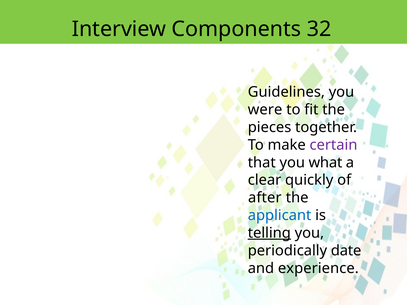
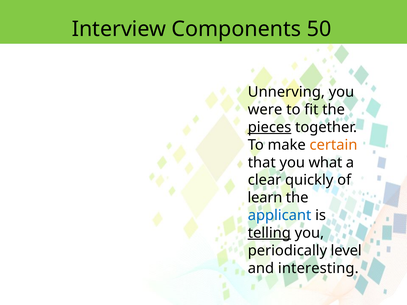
32: 32 -> 50 (319, 29)
Guidelines: Guidelines -> Unnerving (286, 92)
pieces underline: none -> present (270, 127)
certain colour: purple -> orange (333, 145)
after: after -> learn (265, 198)
date: date -> level (346, 251)
experience: experience -> interesting (318, 268)
